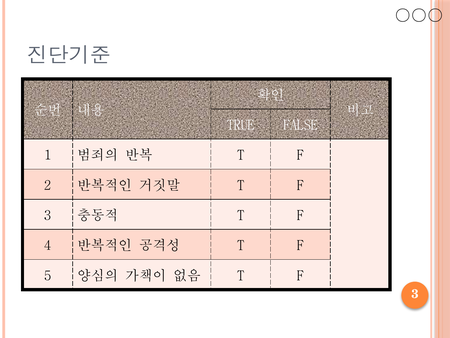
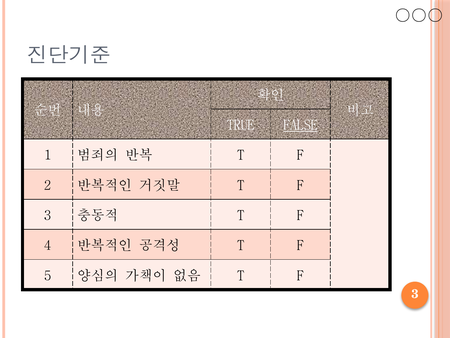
FALSE underline: none -> present (300, 125)
